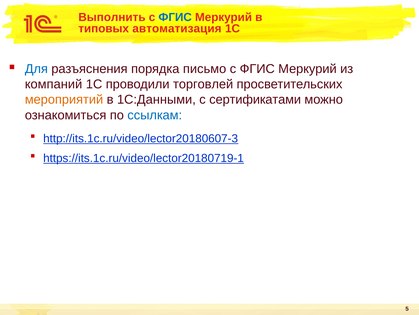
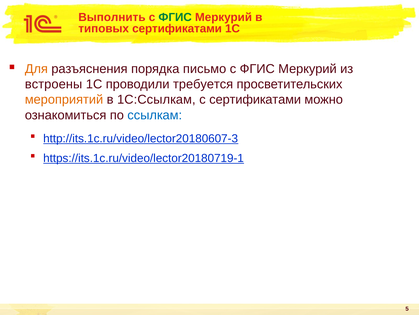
ФГИС colour: blue -> green (175, 17)
типовых автоматизация: автоматизация -> сертификатами (177, 29)
Для colour: blue -> orange (36, 69)
компаний: компаний -> встроены (54, 84)
торговлей: торговлей -> требуется (203, 84)
1С:Данными: 1С:Данными -> 1С:Ссылкам (156, 100)
